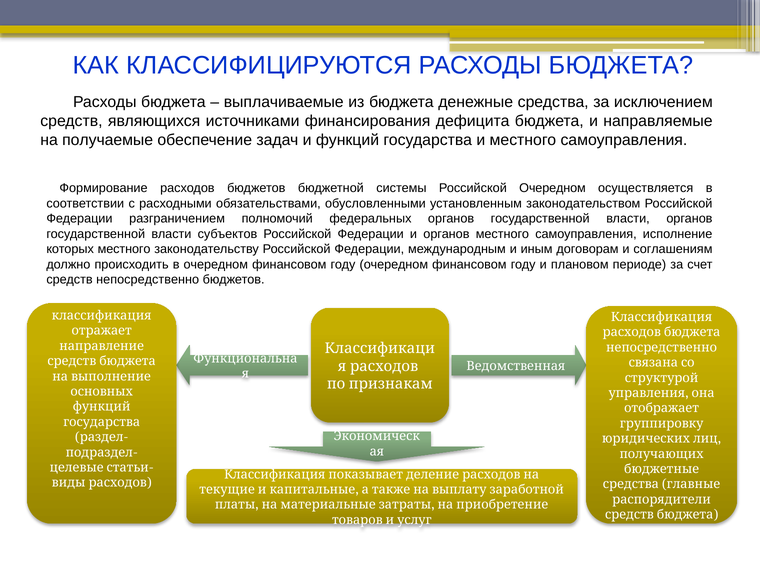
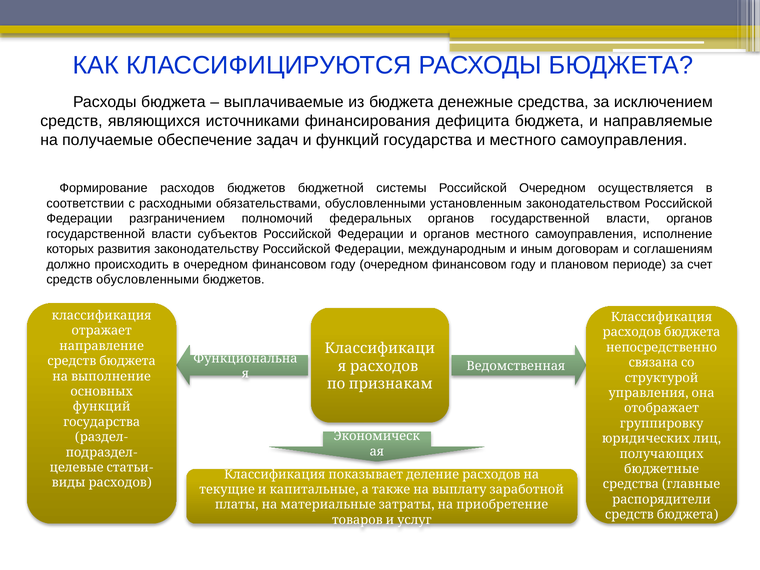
которых местного: местного -> развития (124, 249)
средств непосредственно: непосредственно -> обусловленными (148, 280)
